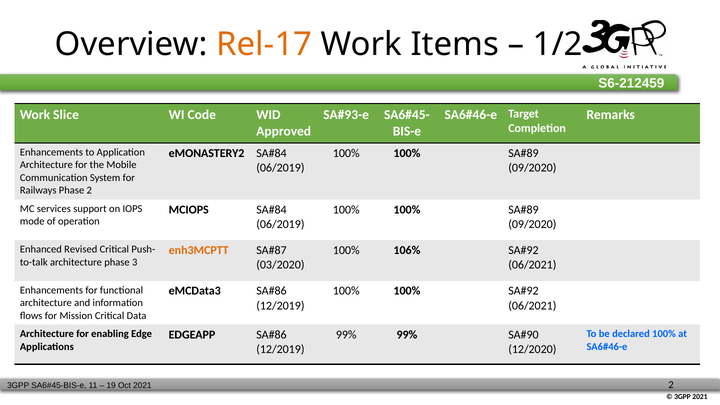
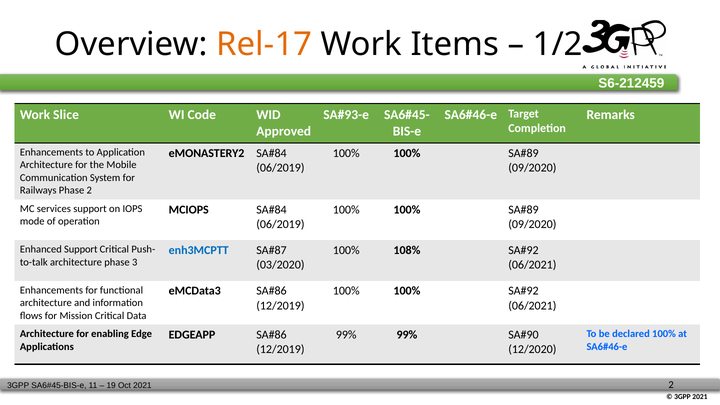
Enhanced Revised: Revised -> Support (81, 249)
enh3MCPTT colour: orange -> blue (199, 250)
106%: 106% -> 108% (407, 250)
